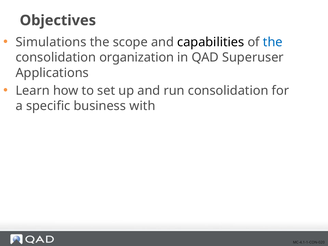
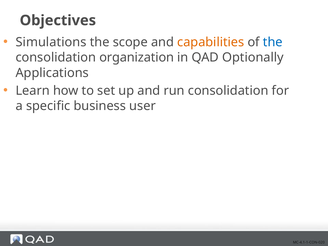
capabilities colour: black -> orange (211, 42)
Superuser: Superuser -> Optionally (253, 58)
with: with -> user (143, 106)
